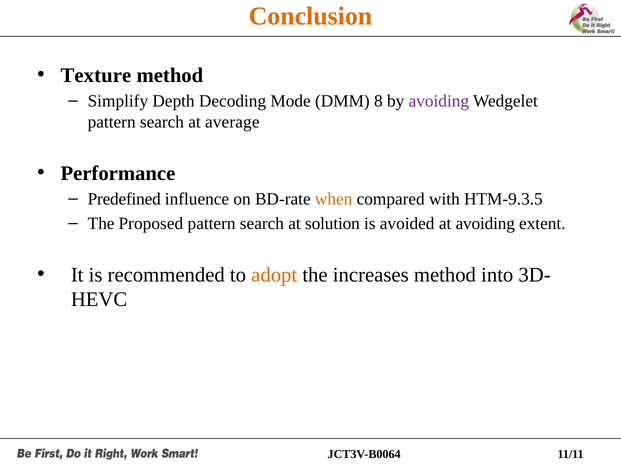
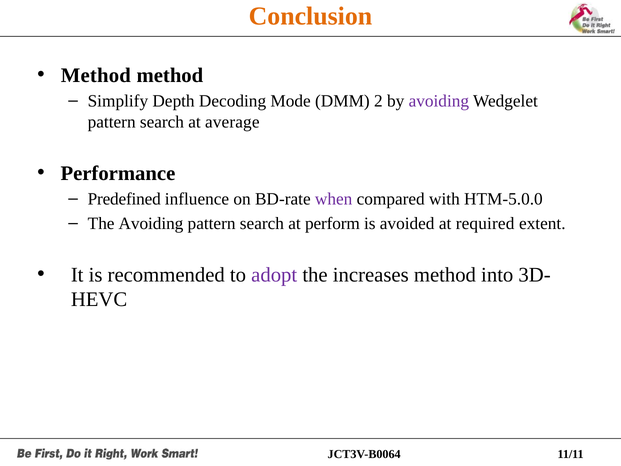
Texture: Texture -> Method (96, 75)
8: 8 -> 2 (378, 101)
when colour: orange -> purple (334, 199)
HTM-9.3.5: HTM-9.3.5 -> HTM-5.0.0 (503, 199)
The Proposed: Proposed -> Avoiding (151, 223)
solution: solution -> perform (332, 223)
at avoiding: avoiding -> required (485, 223)
adopt colour: orange -> purple (274, 275)
